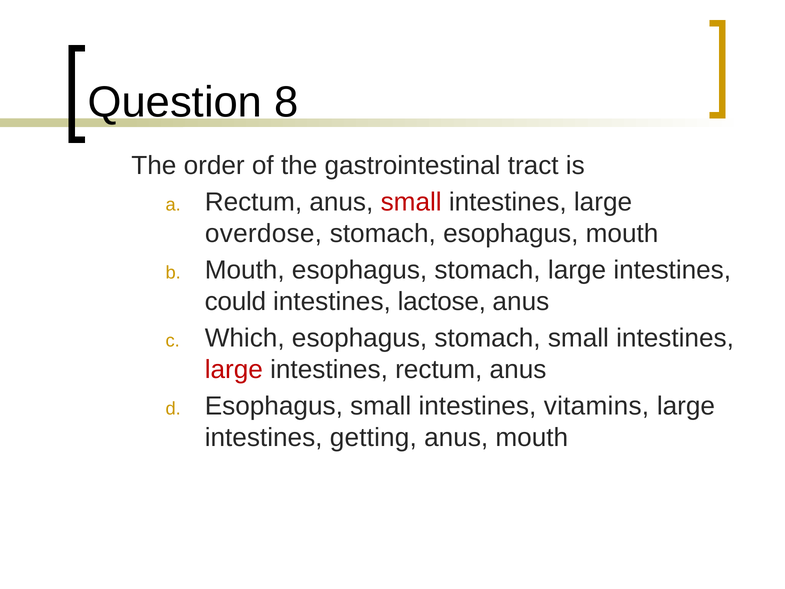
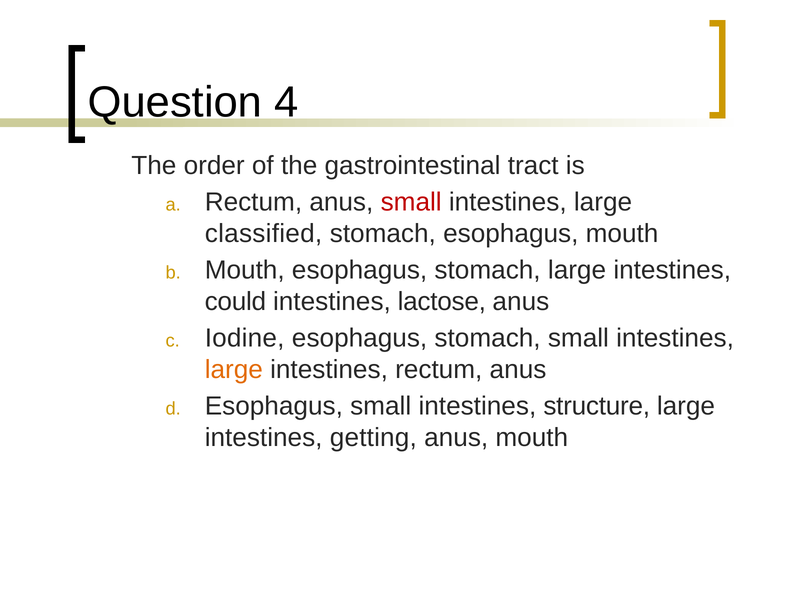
8: 8 -> 4 (286, 103)
overdose: overdose -> classified (263, 233)
Which: Which -> Iodine (245, 338)
large colour: red -> orange (234, 369)
vitamins: vitamins -> structure (597, 406)
